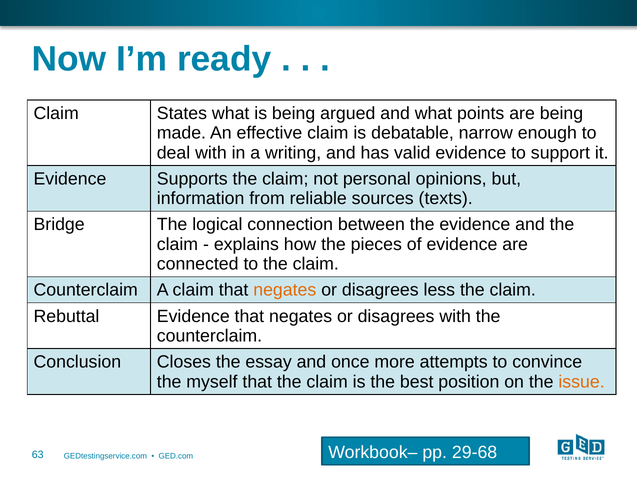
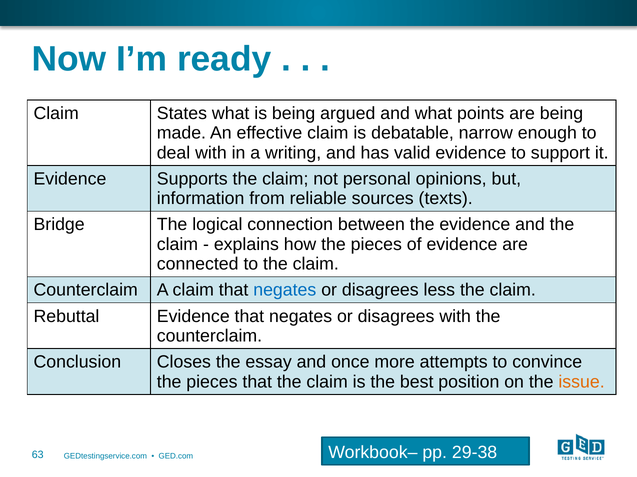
negates colour: orange -> blue (285, 291)
myself: myself -> pieces (212, 382)
29-68: 29-68 -> 29-38 (475, 453)
